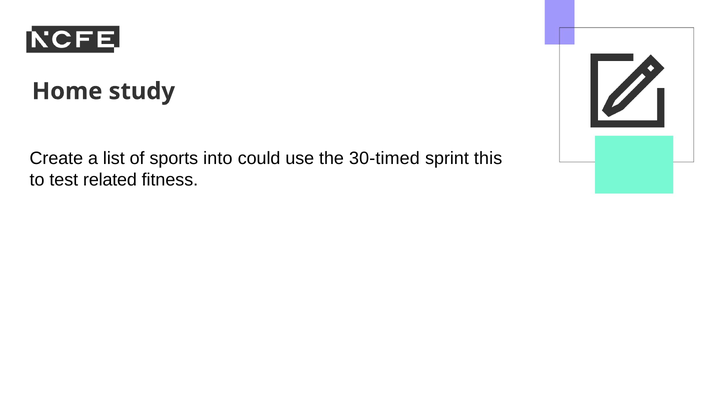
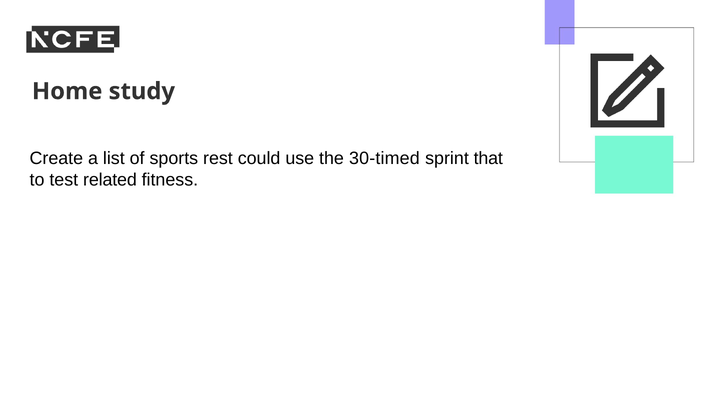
into: into -> rest (218, 158)
this: this -> that (488, 158)
